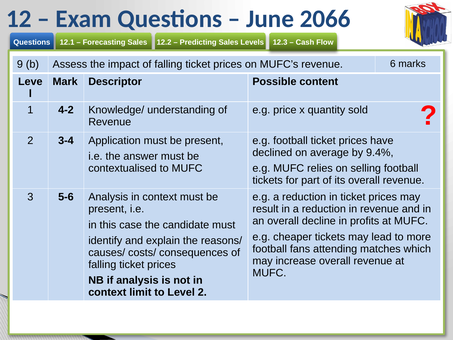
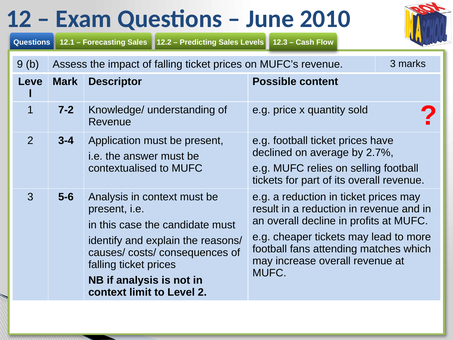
2066: 2066 -> 2010 (325, 19)
MUFC’s revenue 6: 6 -> 3 (393, 64)
4-2: 4-2 -> 7-2 (66, 110)
9.4%: 9.4% -> 2.7% (380, 153)
